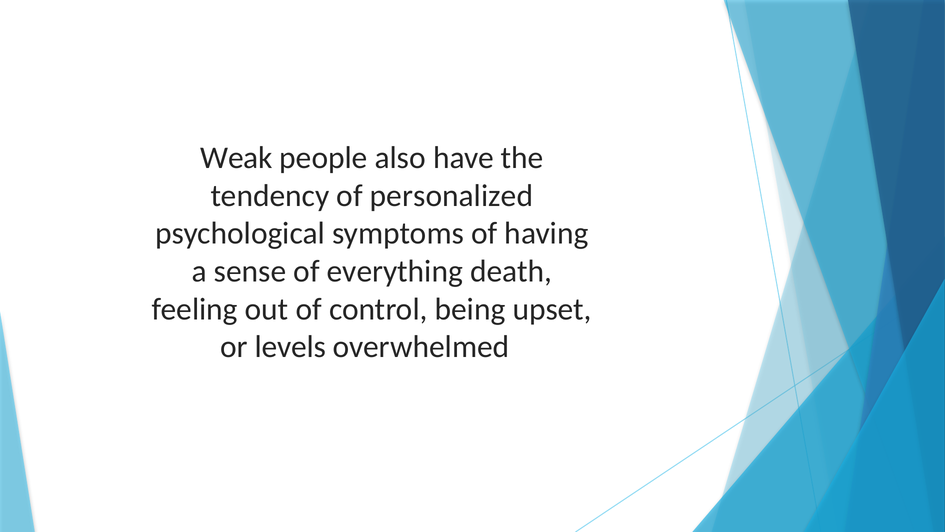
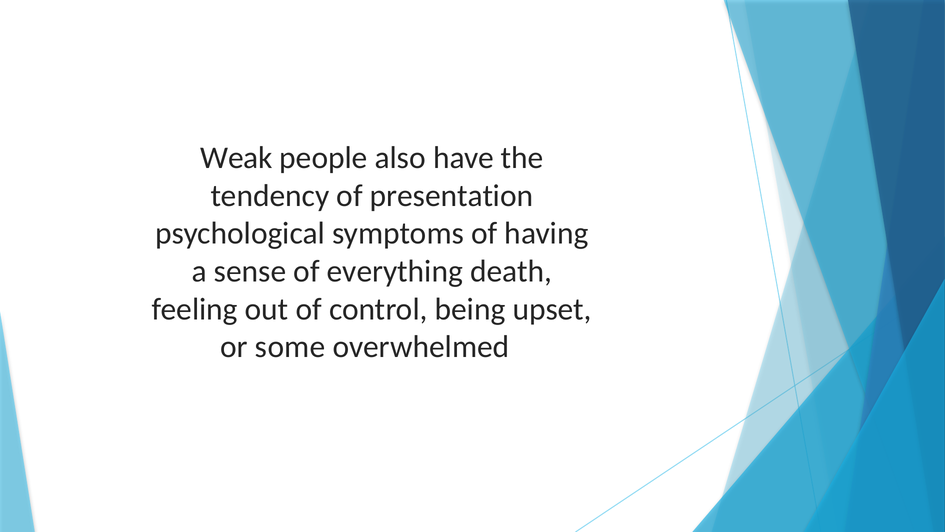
personalized: personalized -> presentation (452, 195)
levels: levels -> some (290, 347)
